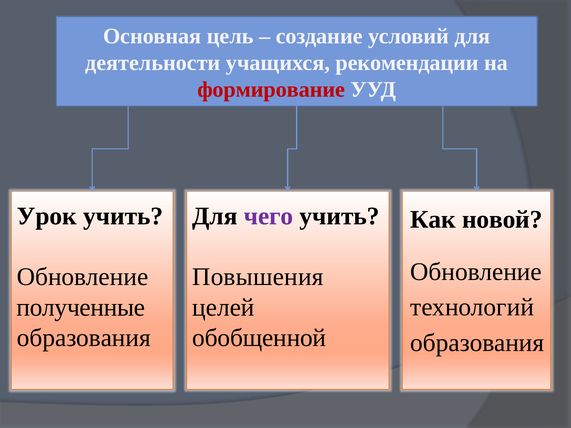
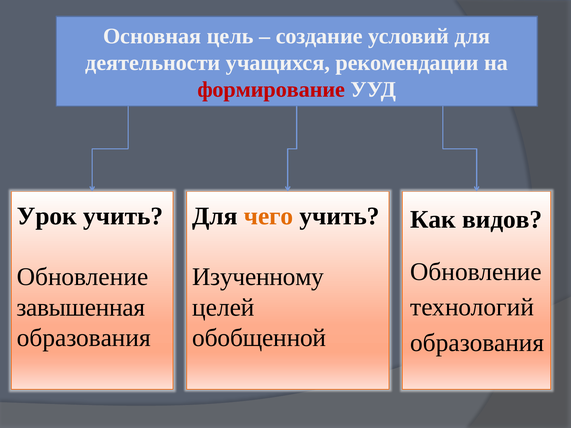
чего colour: purple -> orange (269, 216)
новой: новой -> видов (502, 220)
Повышения: Повышения -> Изученному (258, 277)
полученные: полученные -> завышенная (81, 308)
